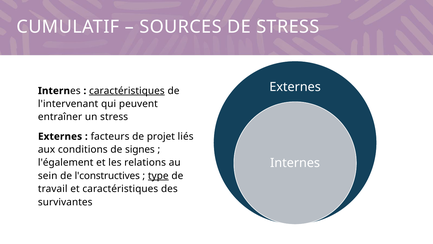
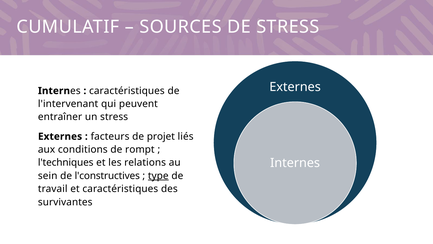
caractéristiques underline: present -> none (127, 91)
signes: signes -> rompt (140, 149)
l'également: l'également -> l'techniques (66, 162)
